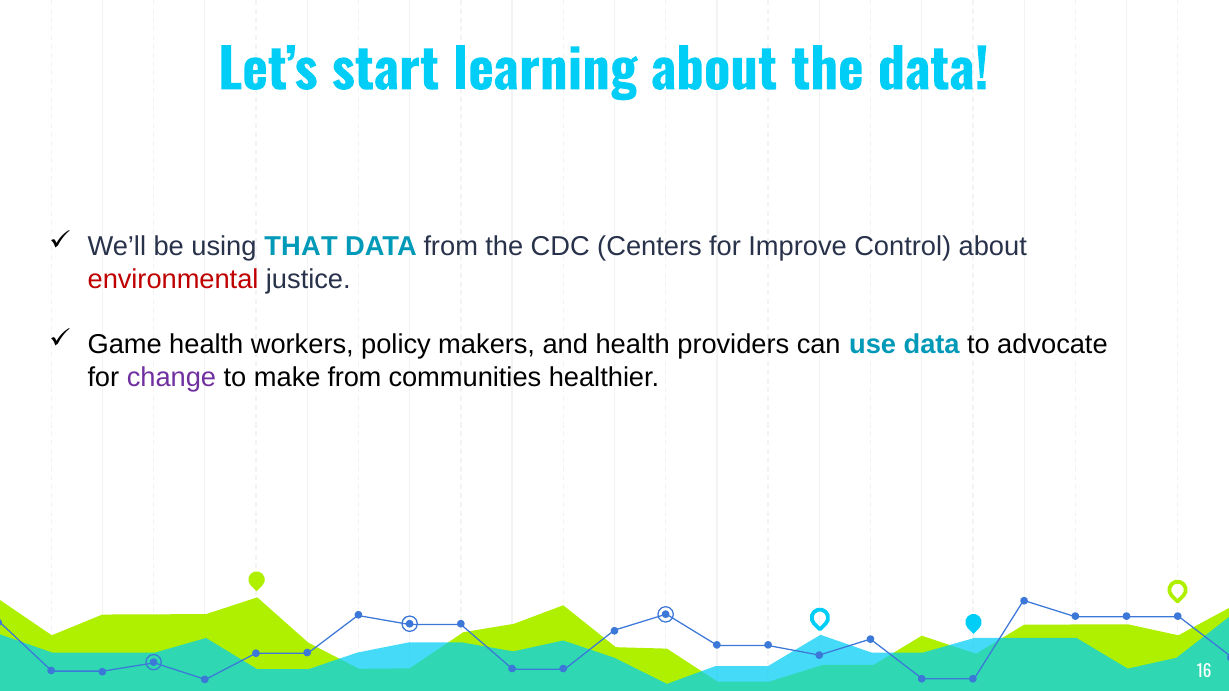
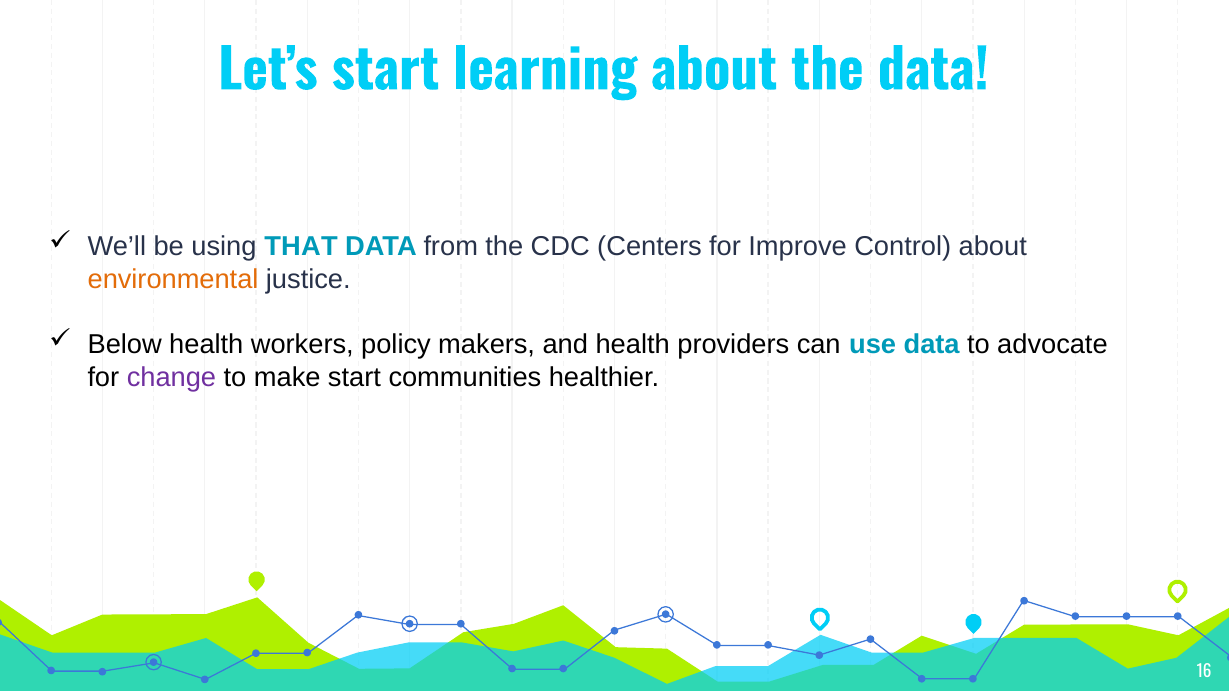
environmental colour: red -> orange (173, 279)
Game: Game -> Below (125, 345)
make from: from -> start (354, 378)
